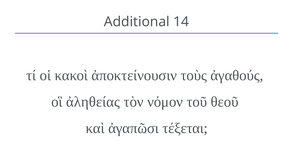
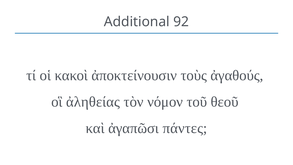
14: 14 -> 92 (181, 22)
τέξεται: τέξεται -> πάντες (185, 128)
